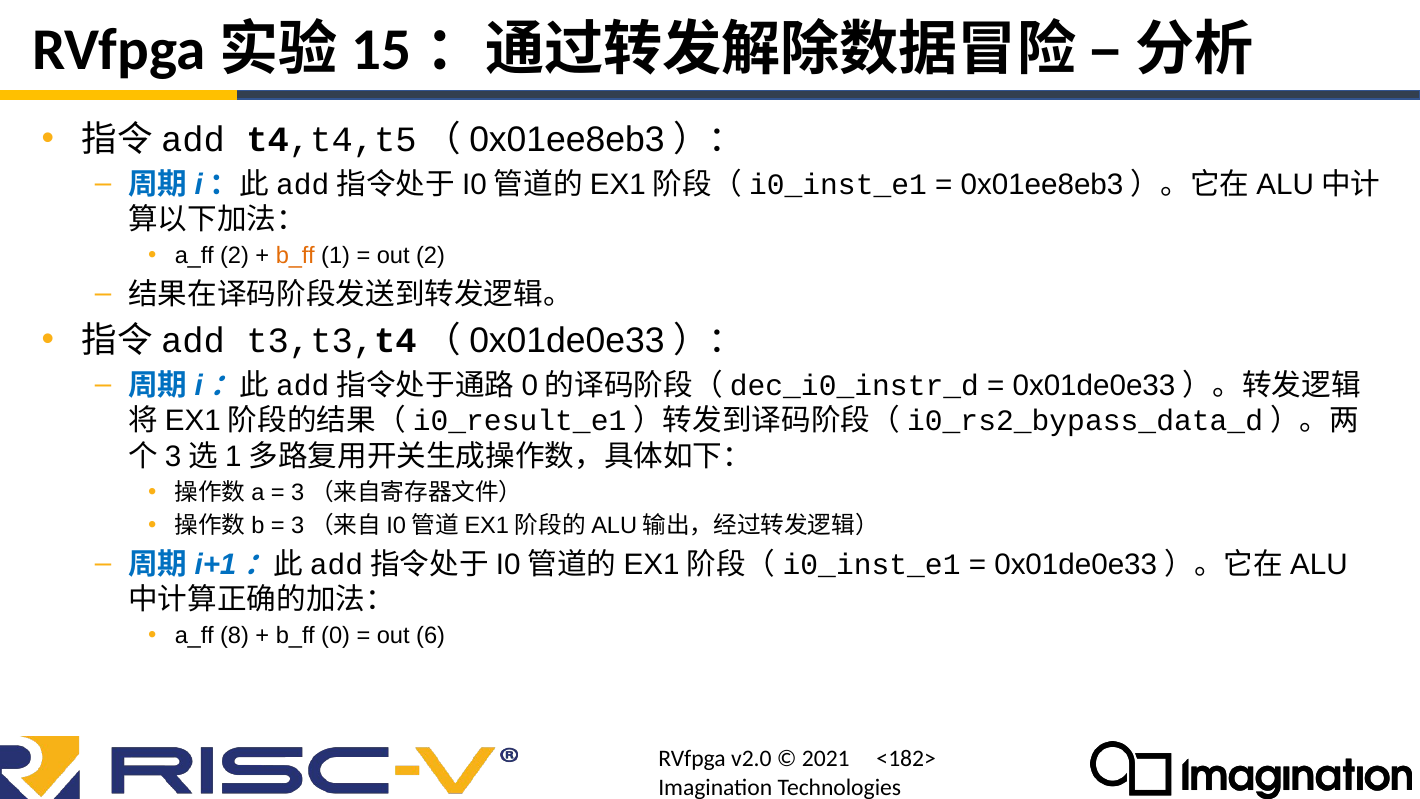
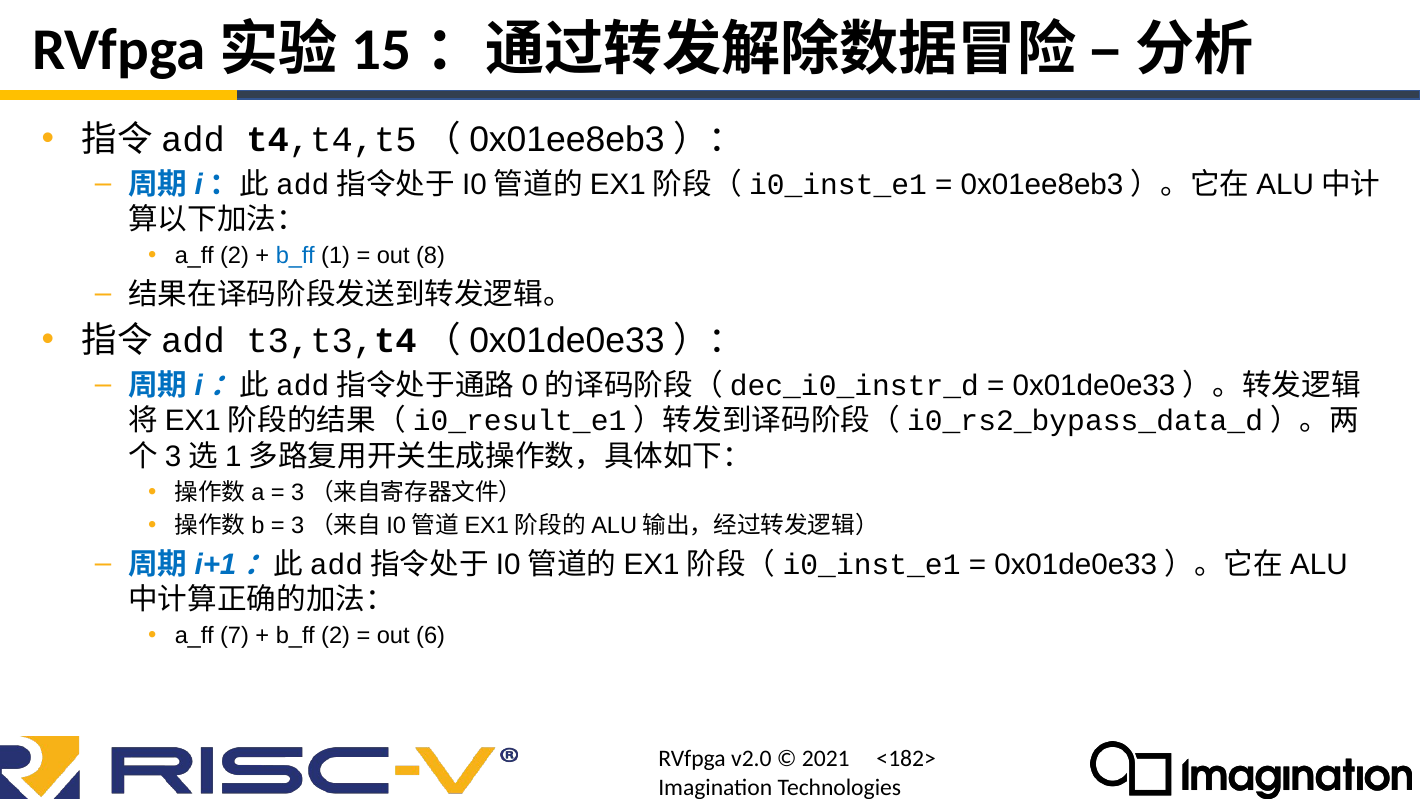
b_ff colour: orange -> blue (295, 256)
out 2: 2 -> 8 (431, 256)
8: 8 -> 7 (235, 636)
b_ff 0: 0 -> 2 (336, 636)
